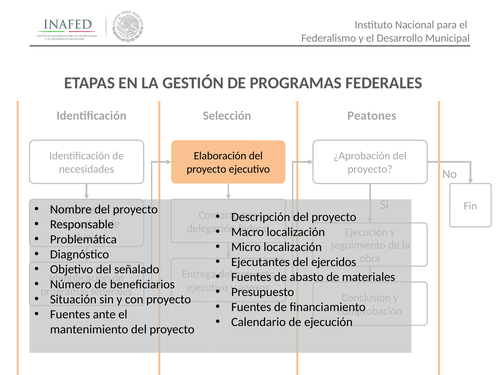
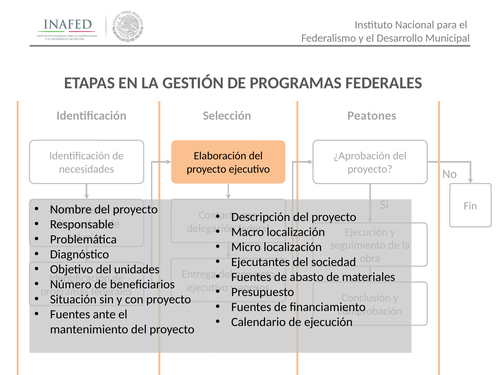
ejercidos: ejercidos -> sociedad (334, 262)
señalado: señalado -> unidades (137, 269)
